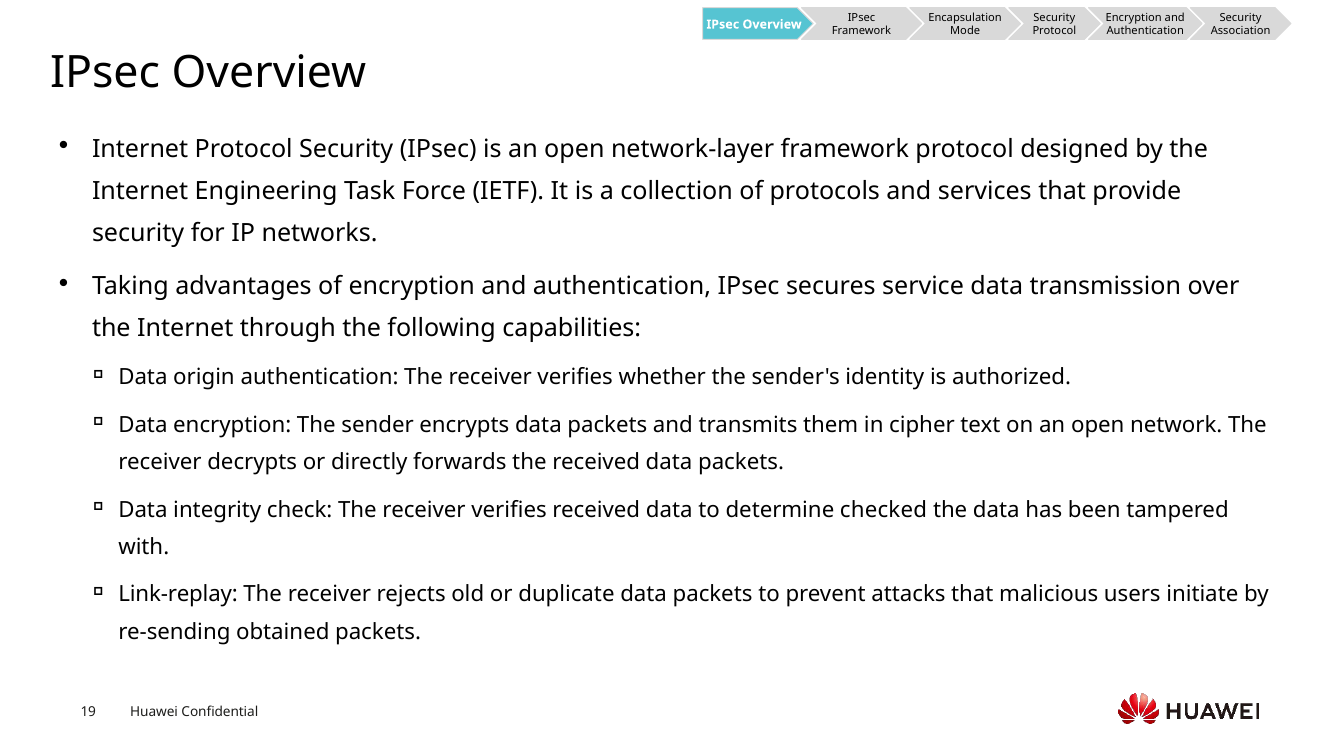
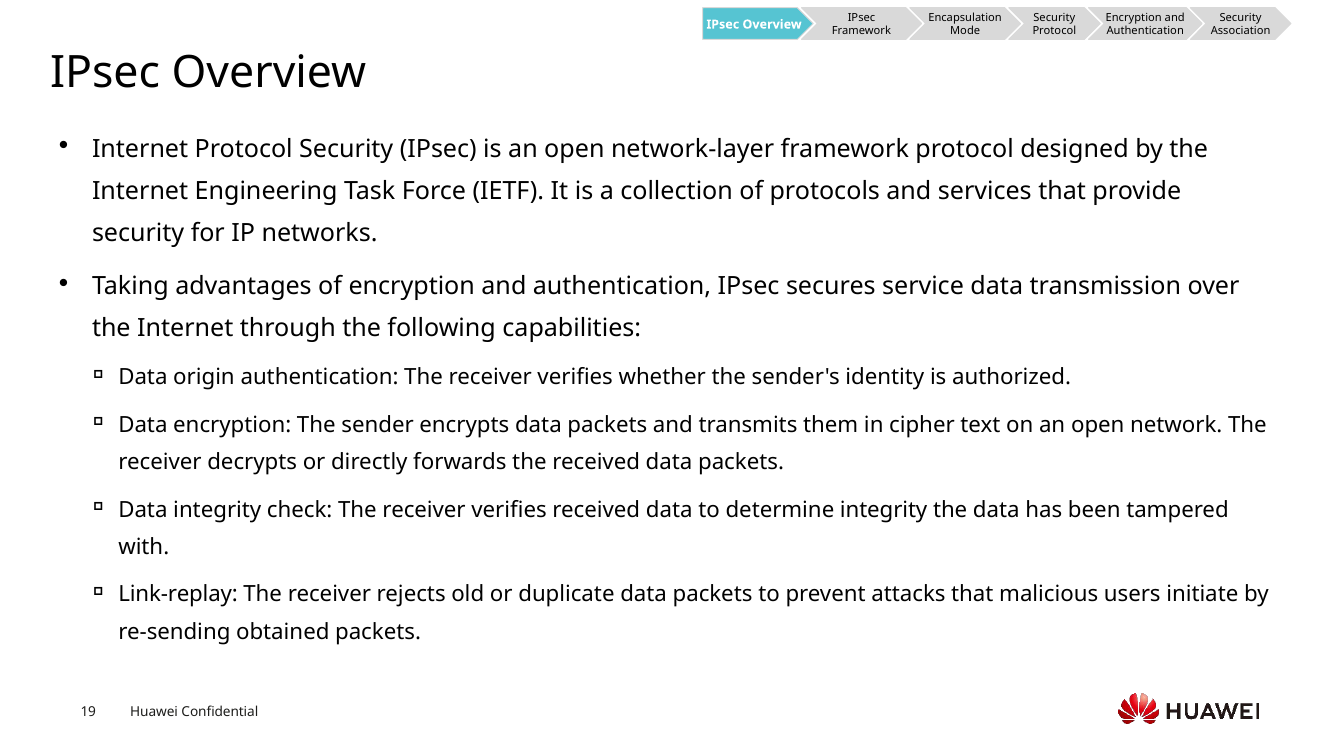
determine checked: checked -> integrity (884, 509)
